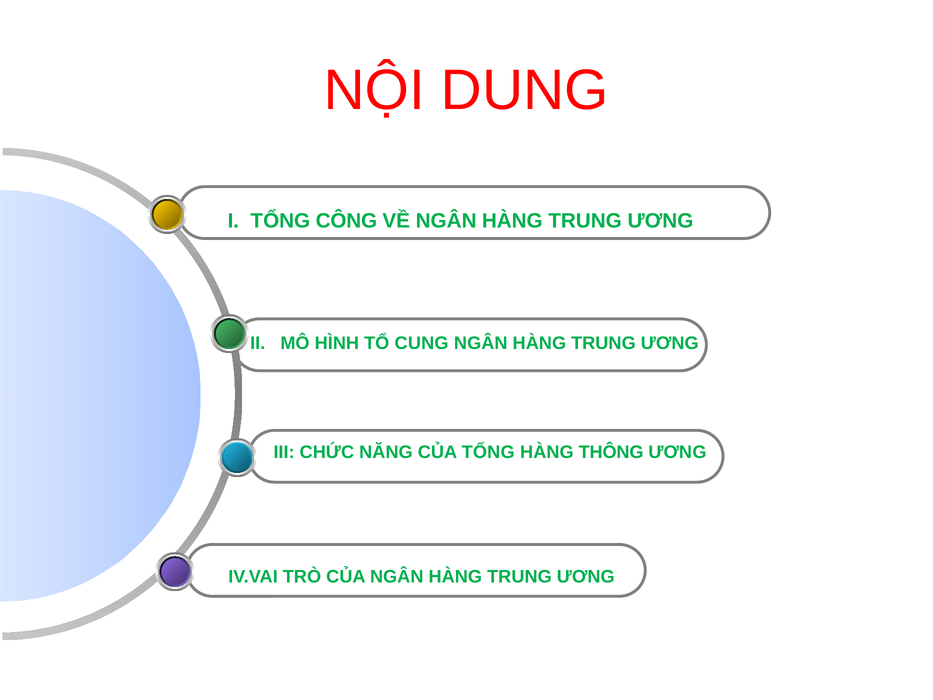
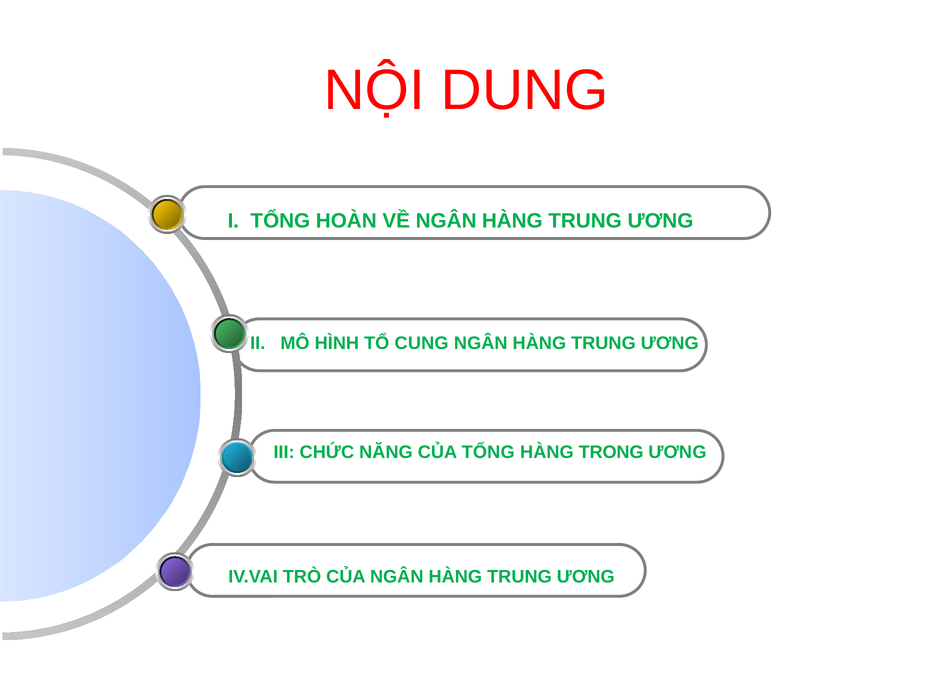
CÔNG: CÔNG -> HOÀN (346, 221)
THÔNG: THÔNG -> TRONG (611, 452)
